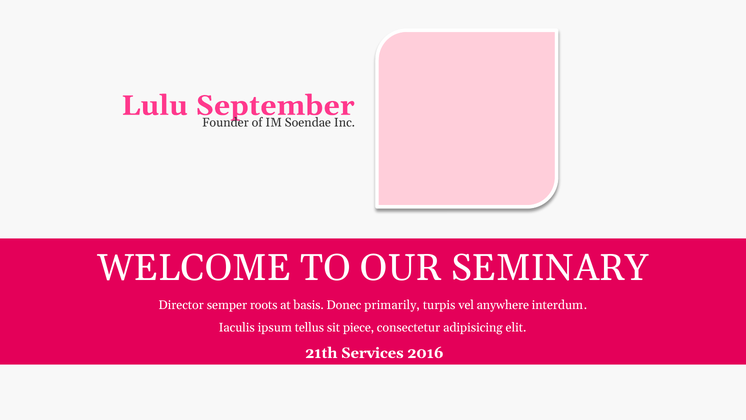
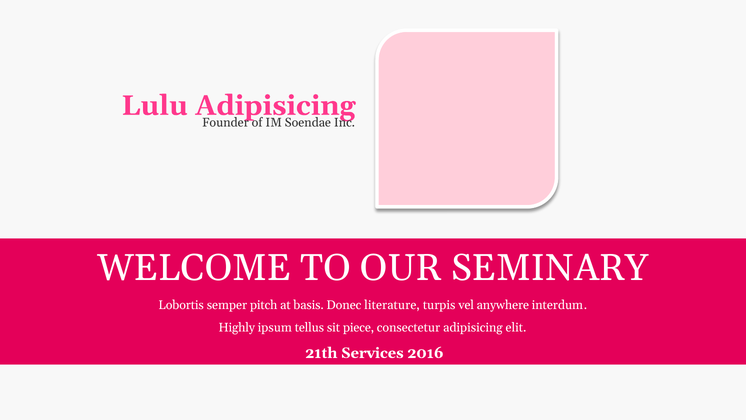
Lulu September: September -> Adipisicing (275, 106)
Director: Director -> Lobortis (181, 305)
roots: roots -> pitch (264, 305)
primarily: primarily -> literature (392, 305)
Iaculis: Iaculis -> Highly (237, 327)
